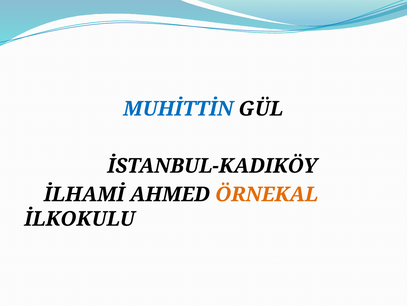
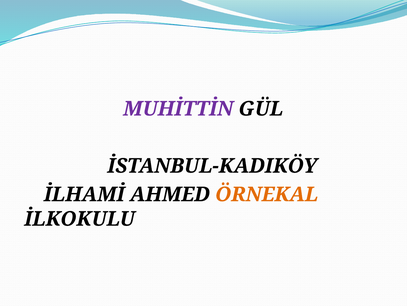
MUHİTTİN colour: blue -> purple (178, 109)
